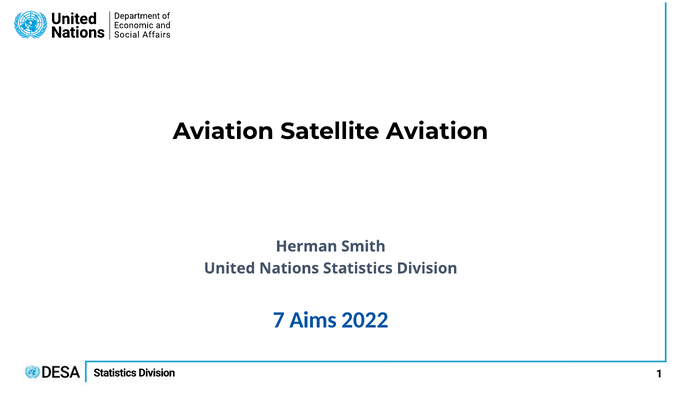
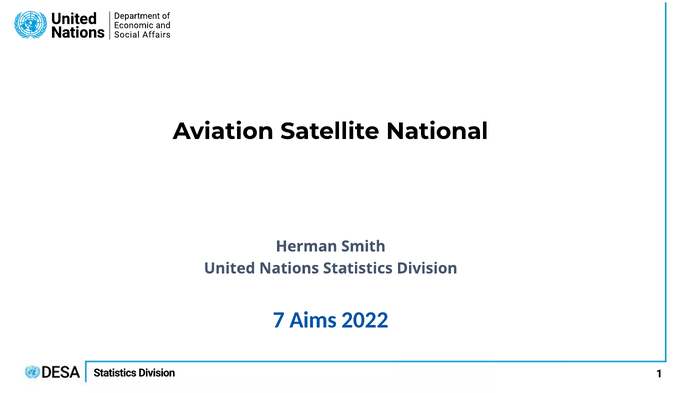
Satellite Aviation: Aviation -> National (437, 131)
